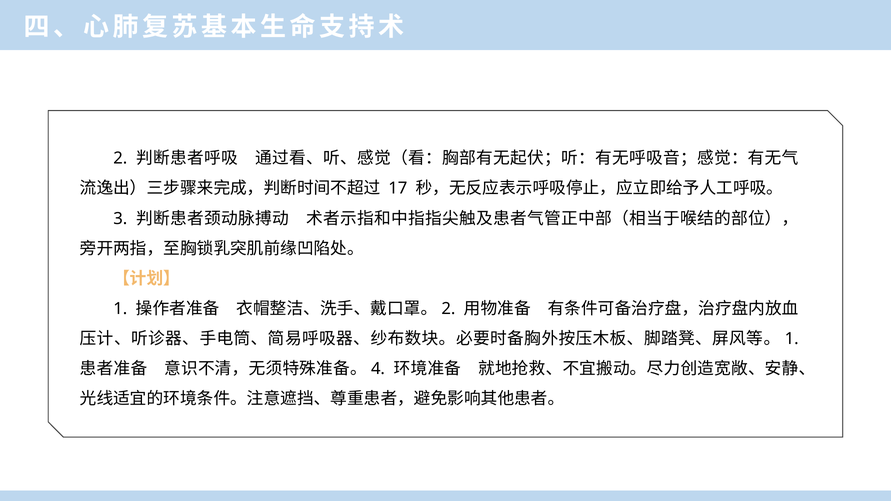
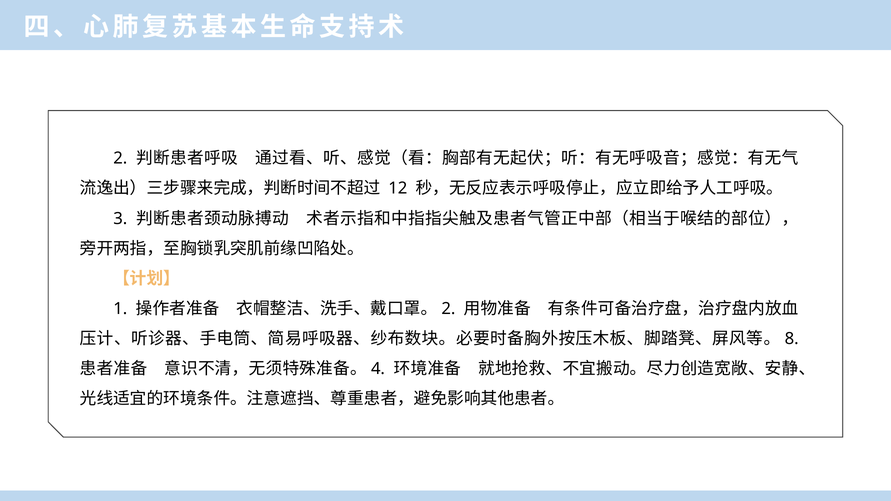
17: 17 -> 12 (398, 189)
1: 1 -> 8 (792, 339)
